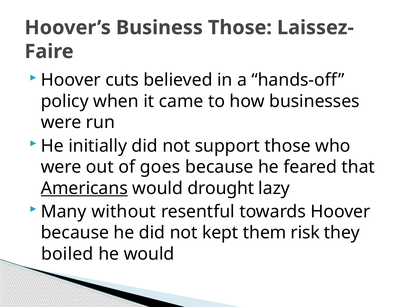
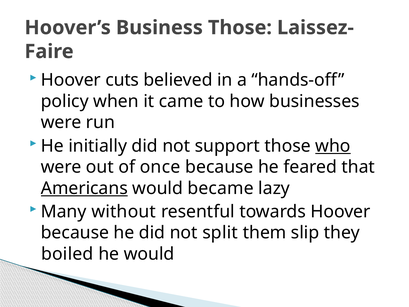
who underline: none -> present (333, 146)
goes: goes -> once (160, 167)
drought: drought -> became (221, 188)
kept: kept -> split (220, 233)
risk: risk -> slip (305, 233)
